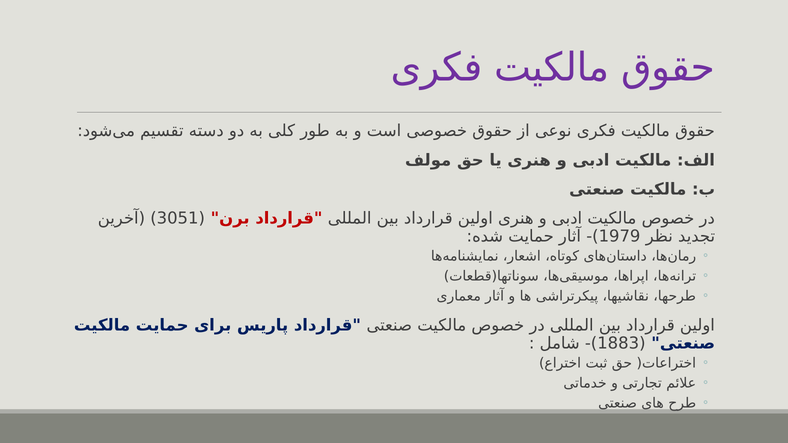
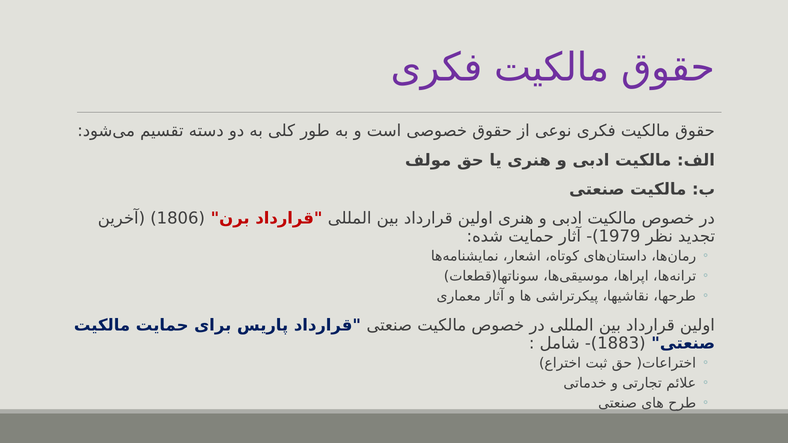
3051: 3051 -> 1806 (178, 219)
